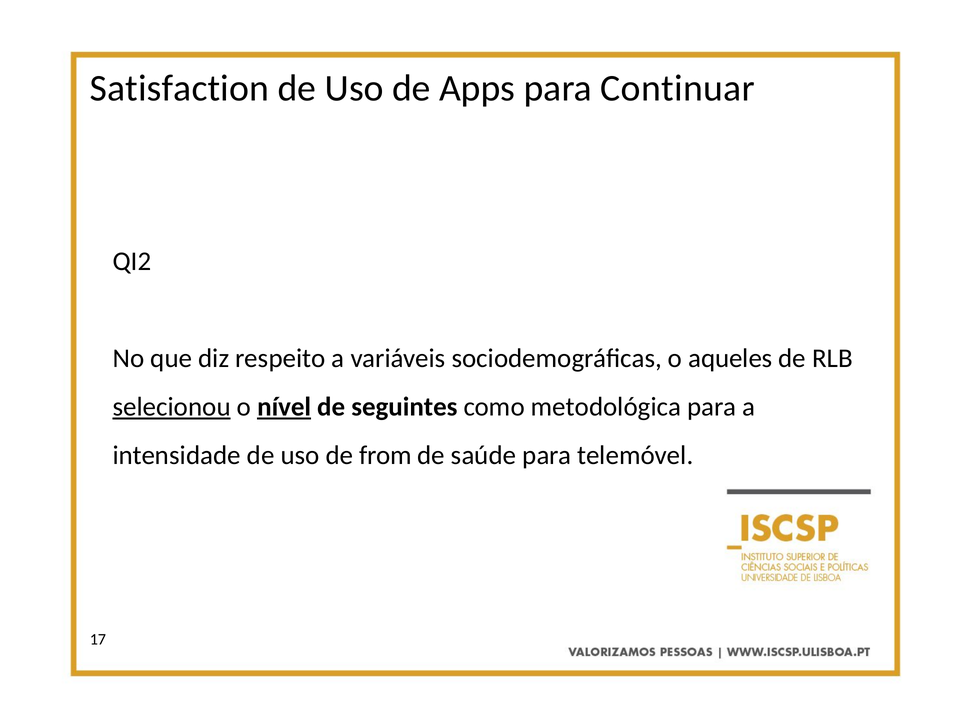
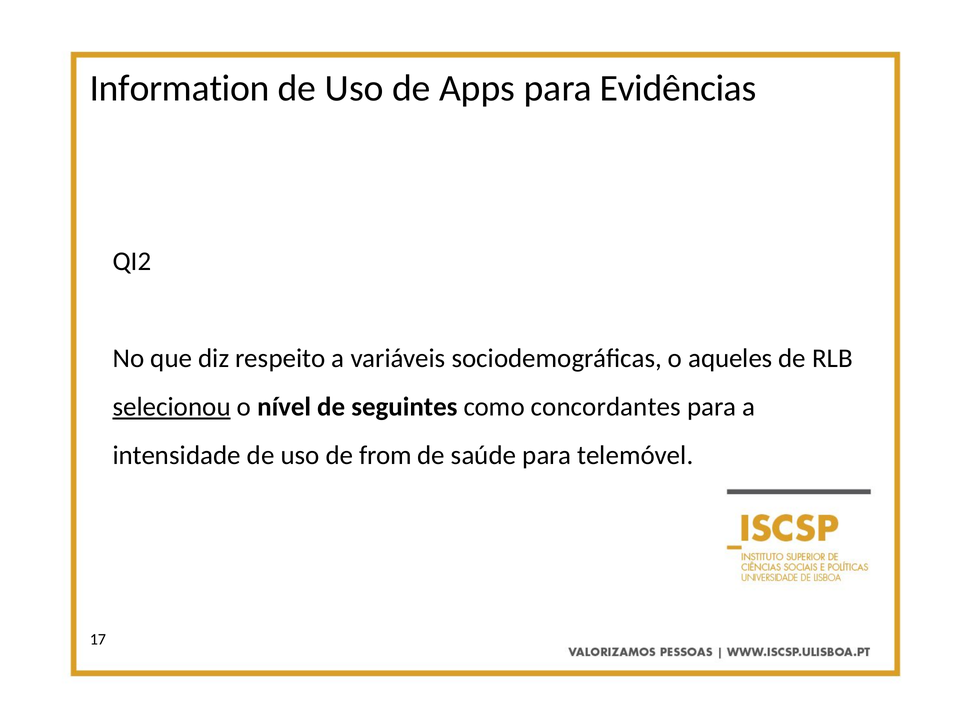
Satisfaction: Satisfaction -> Information (180, 88)
Continuar: Continuar -> Evidências (678, 88)
nível underline: present -> none (284, 407)
metodológica: metodológica -> concordantes (606, 407)
